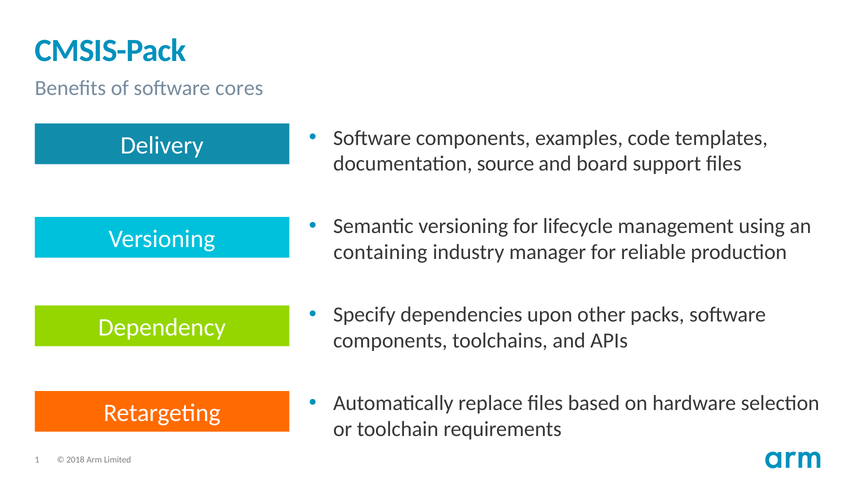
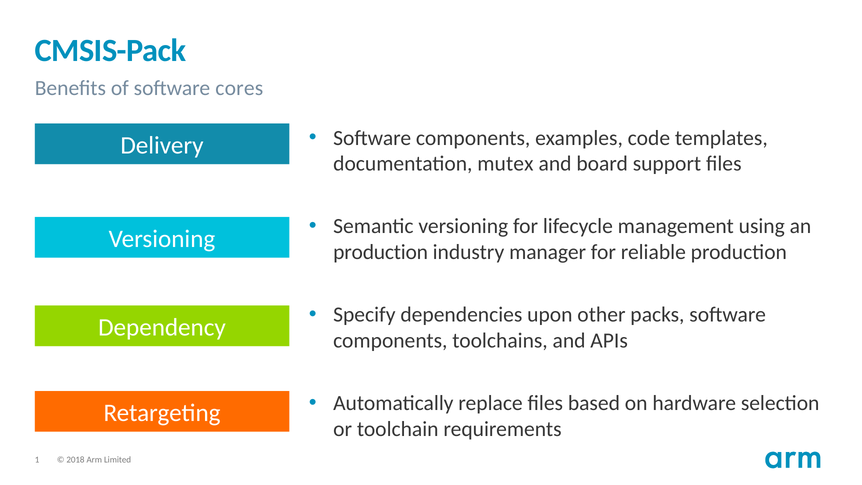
source: source -> mutex (505, 164)
containing: containing -> production (381, 252)
